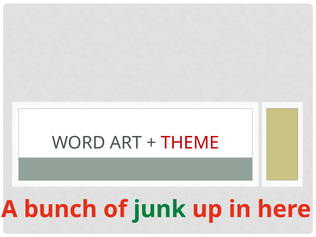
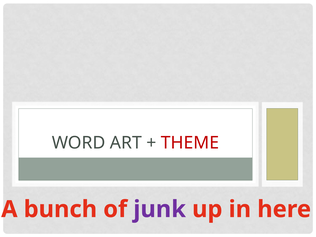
junk colour: green -> purple (160, 209)
